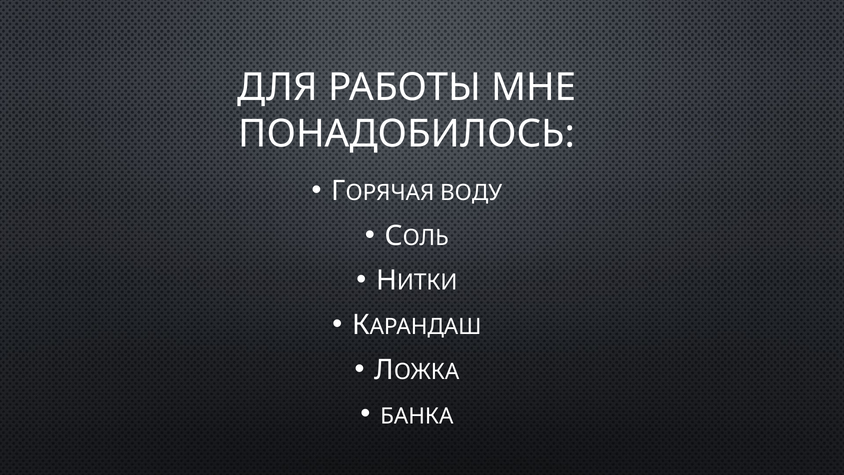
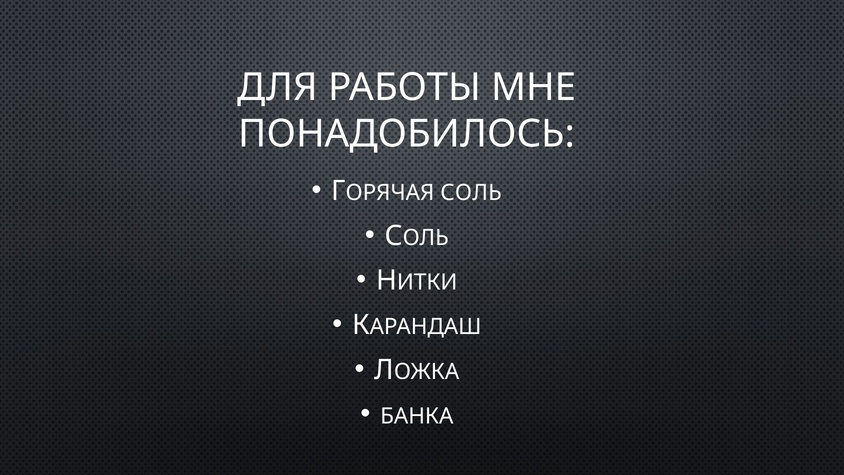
ВОДУ: ВОДУ -> СОЛЬ (471, 193)
